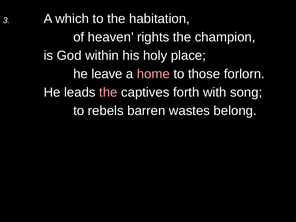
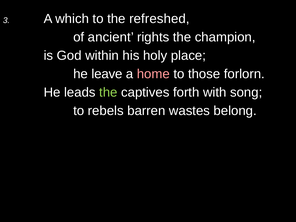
habitation: habitation -> refreshed (159, 19)
heaven: heaven -> ancient (111, 37)
the colour: pink -> light green (108, 92)
